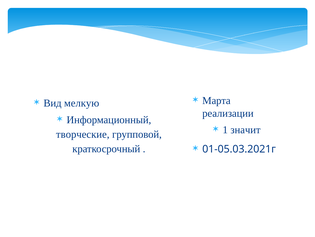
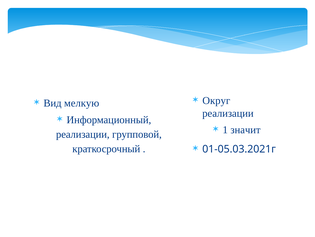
Марта: Марта -> Округ (216, 100)
творческие: творческие -> реализации (83, 134)
